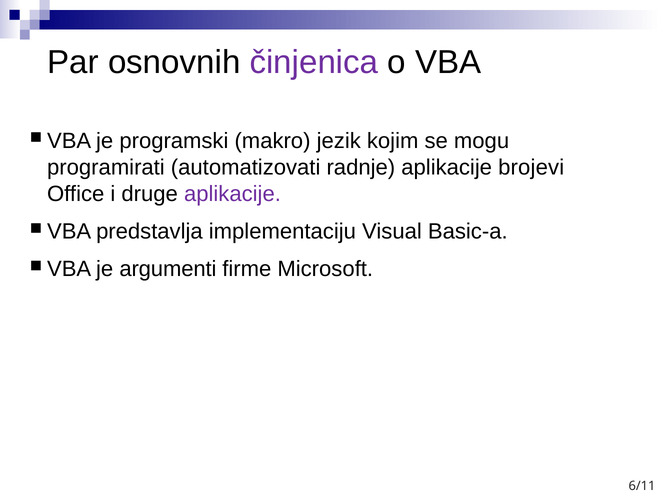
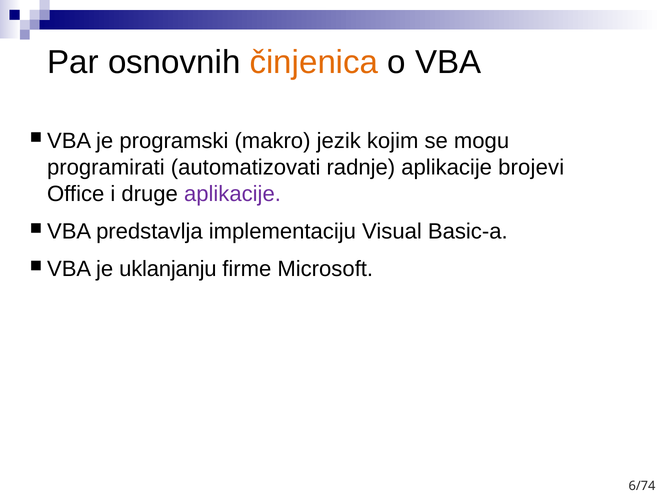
činjenica colour: purple -> orange (314, 62)
argumenti: argumenti -> uklanjanju (168, 269)
6/11: 6/11 -> 6/74 (642, 485)
